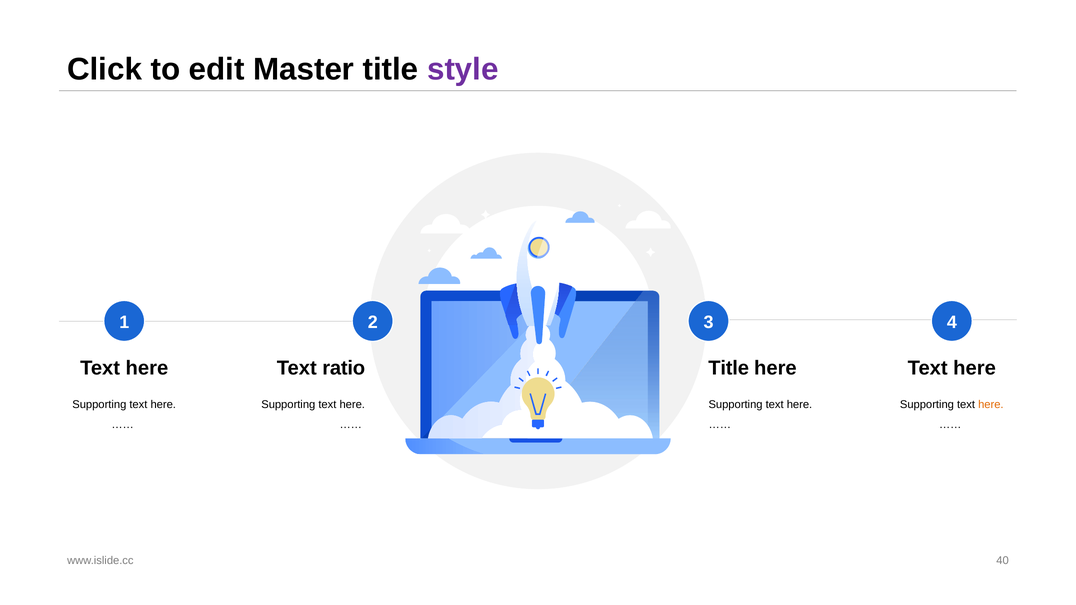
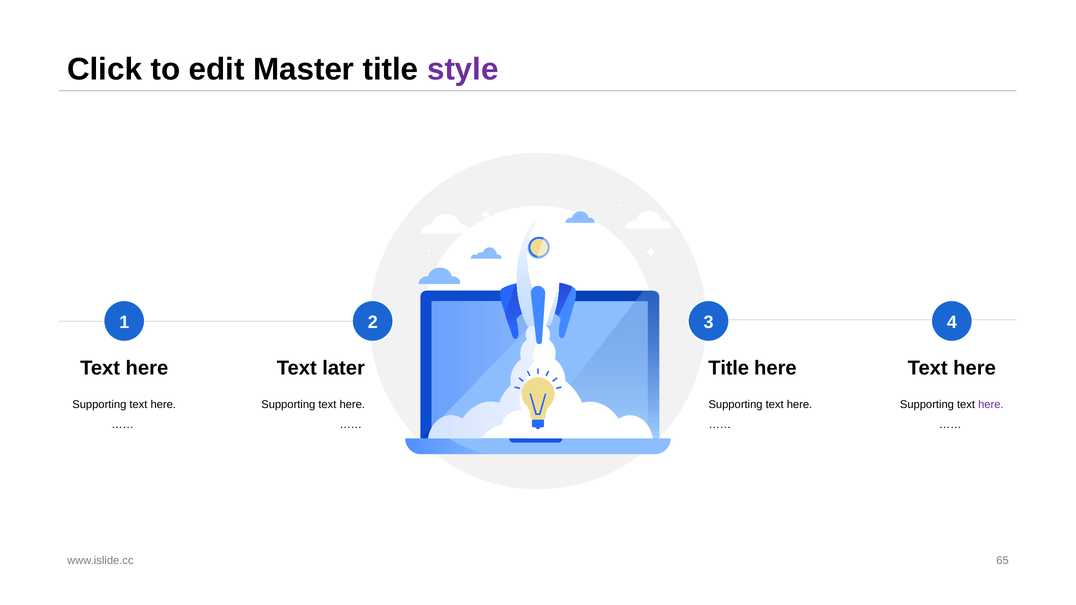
ratio: ratio -> later (344, 368)
here colour: orange -> purple (991, 405)
40: 40 -> 65 (1003, 561)
